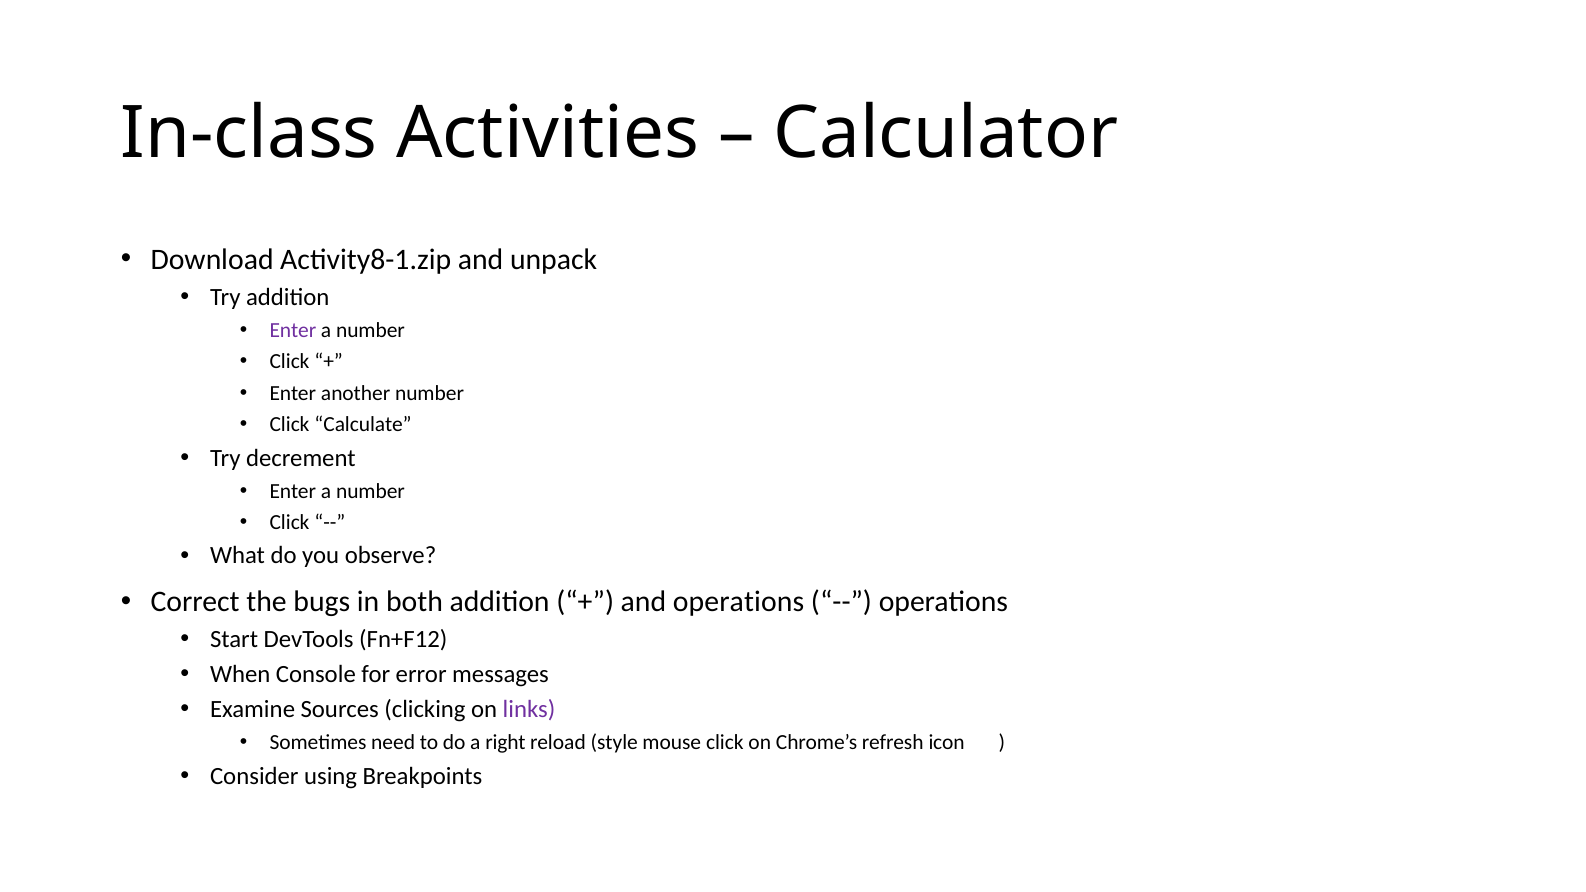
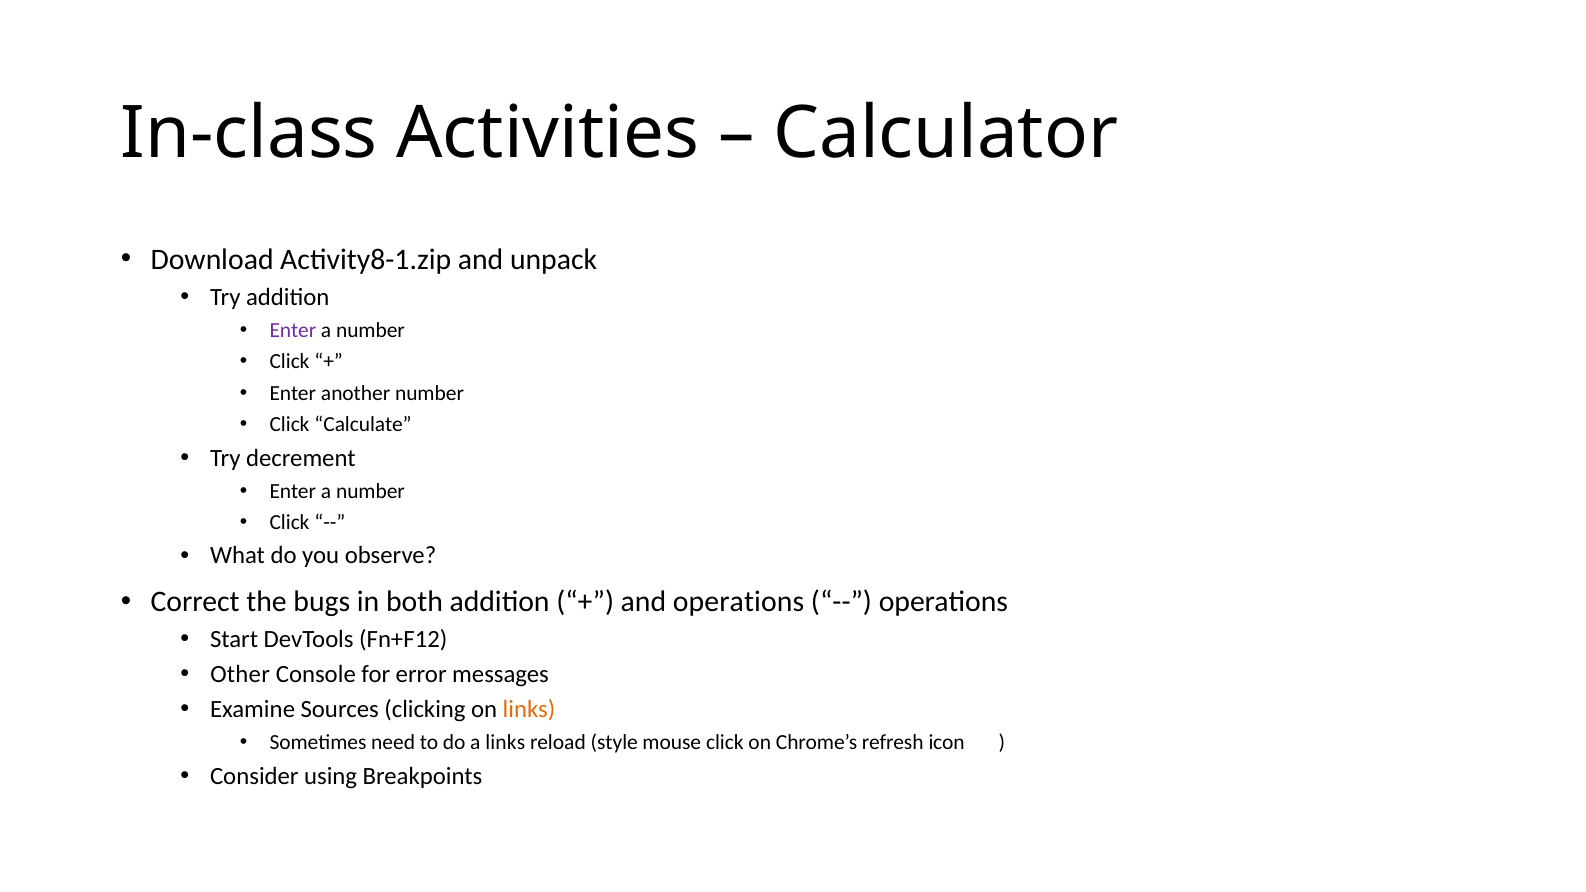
When: When -> Other (240, 675)
links colour: purple -> orange (529, 710)
a right: right -> links (505, 743)
